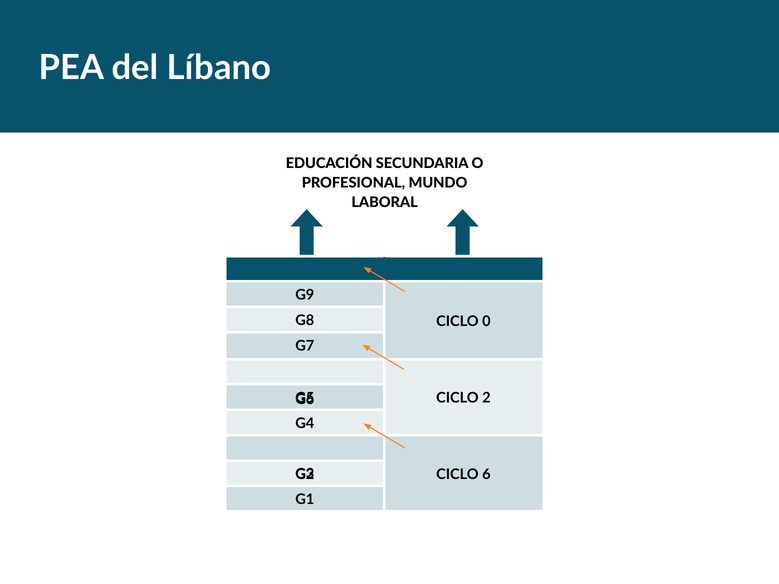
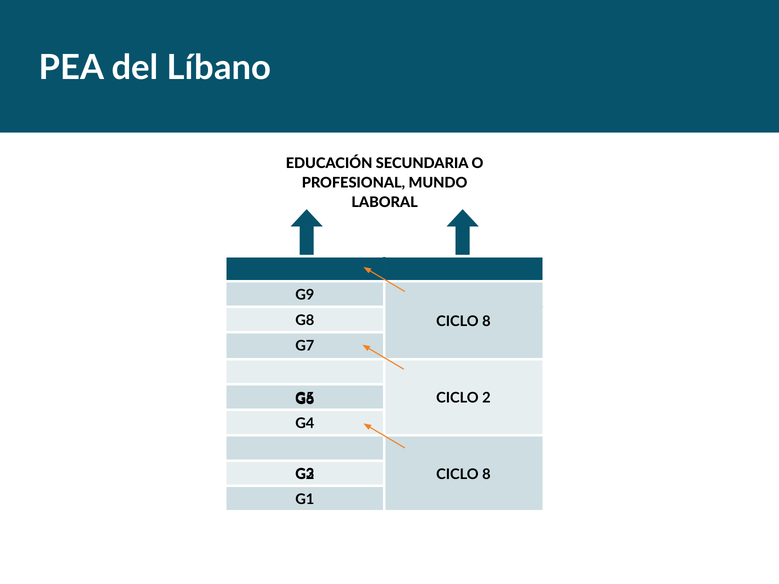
0: 0 -> 8 (486, 321)
6: 6 -> 8 (486, 474)
